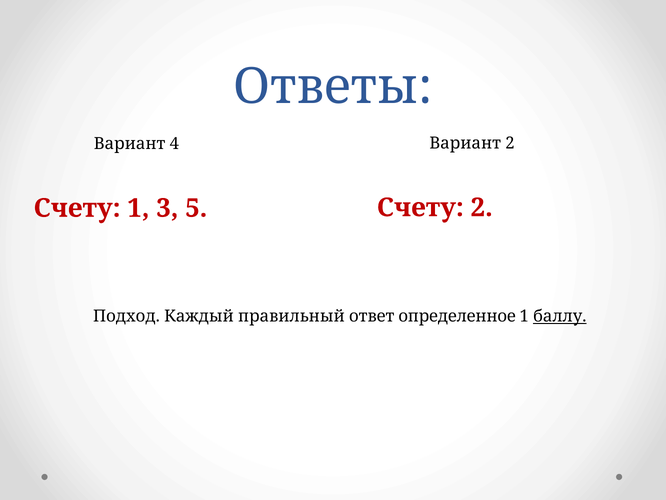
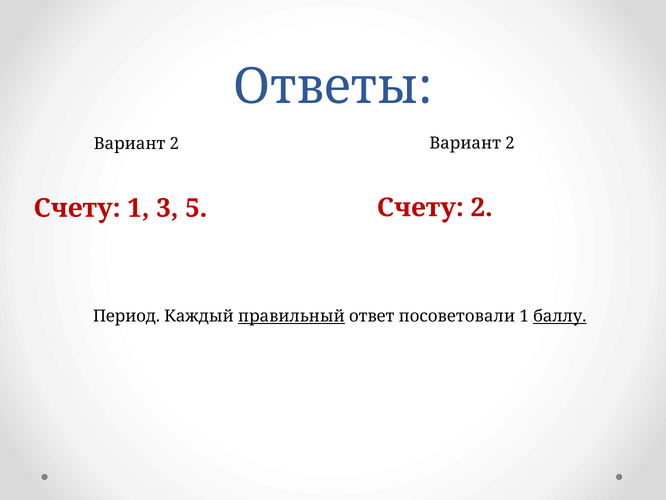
4: 4 -> 2 (174, 144)
Подход: Подход -> Период (127, 316)
правильный underline: none -> present (291, 316)
определенное: определенное -> посоветовали (457, 316)
